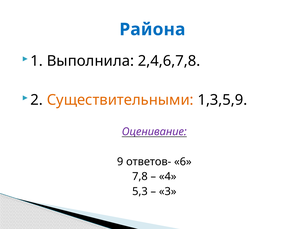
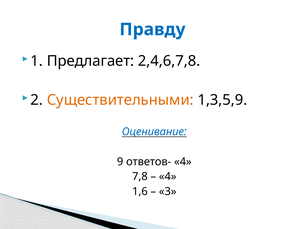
Района: Района -> Правду (152, 29)
Выполнила: Выполнила -> Предлагает (90, 61)
Оценивание colour: purple -> blue (154, 132)
ответов- 6: 6 -> 4 (183, 161)
5,3: 5,3 -> 1,6 (140, 191)
